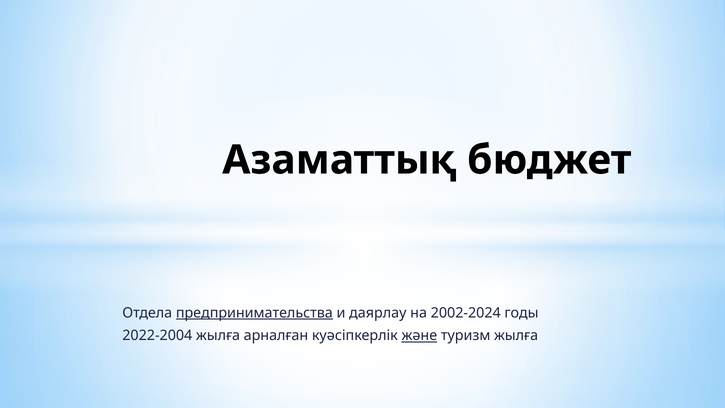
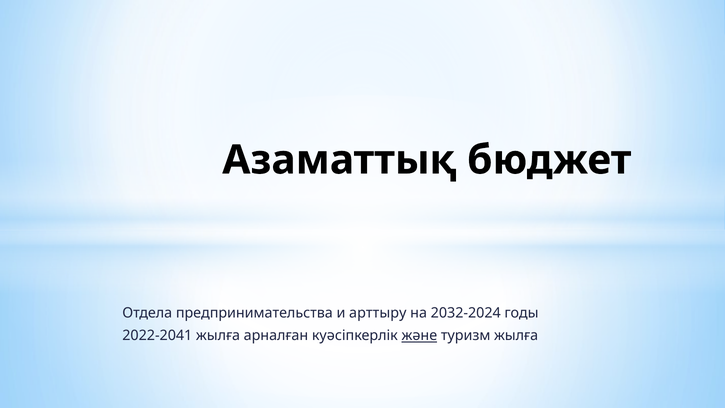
предпринимательства underline: present -> none (254, 313)
даярлау: даярлау -> арттыру (378, 313)
2002-2024: 2002-2024 -> 2032-2024 (466, 313)
2022-2004: 2022-2004 -> 2022-2041 (157, 336)
